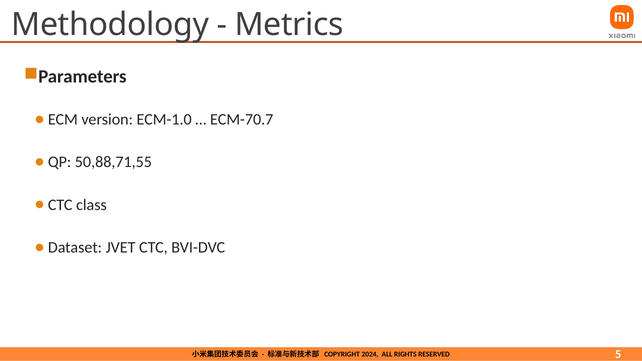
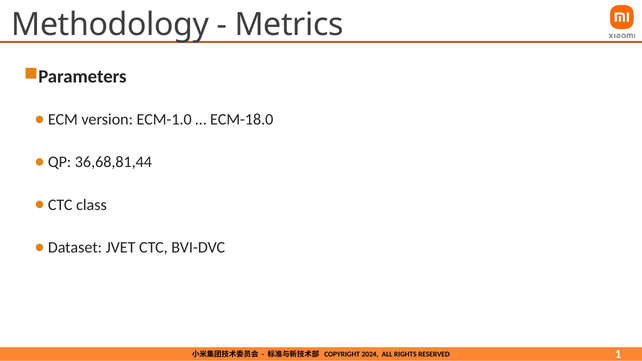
ECM-70.7: ECM-70.7 -> ECM-18.0 (242, 120)
50,88,71,55: 50,88,71,55 -> 36,68,81,44 (113, 162)
5: 5 -> 1 (618, 354)
